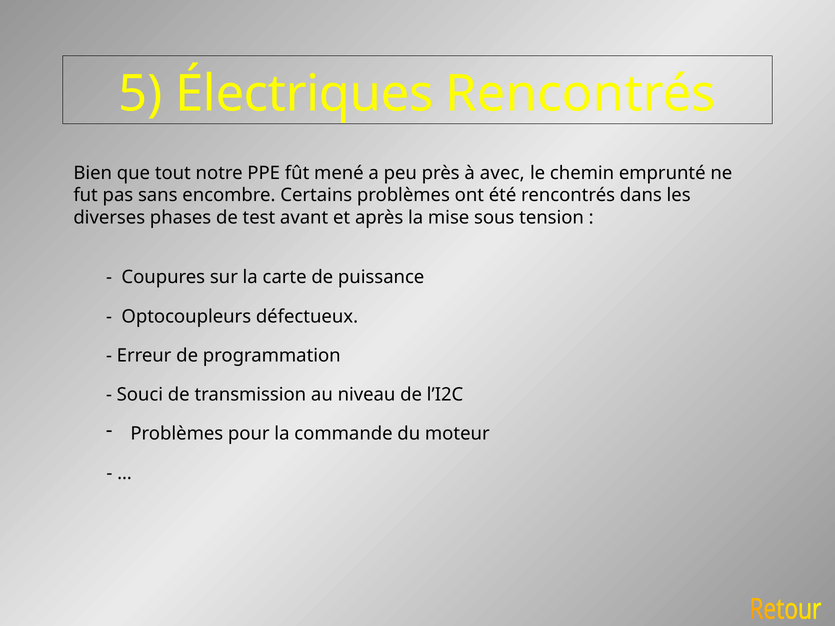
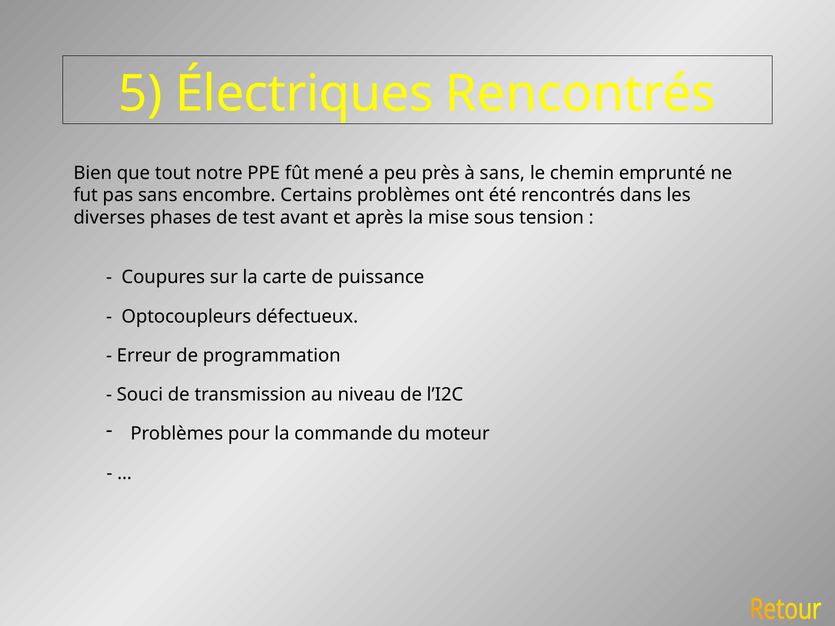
à avec: avec -> sans (502, 173)
